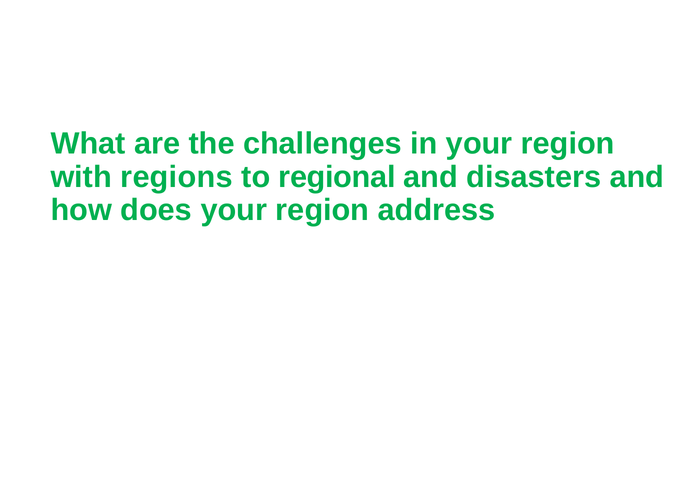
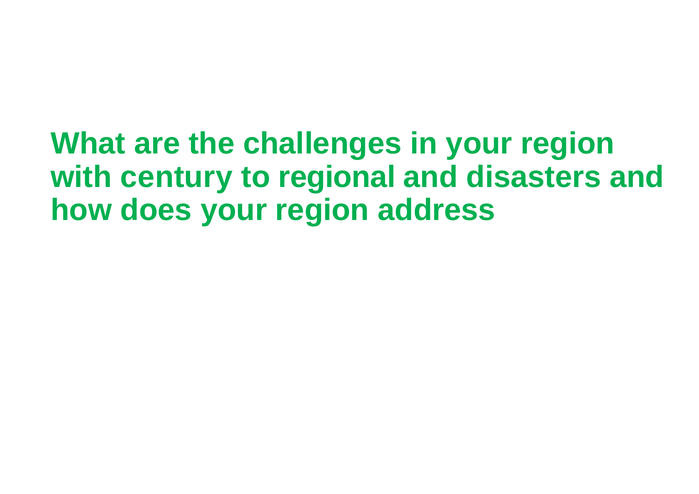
regions: regions -> century (177, 177)
